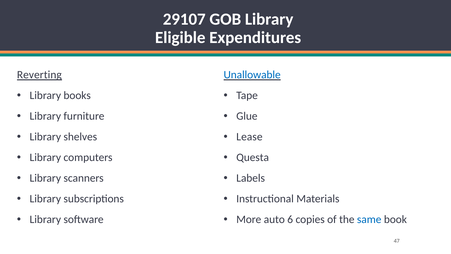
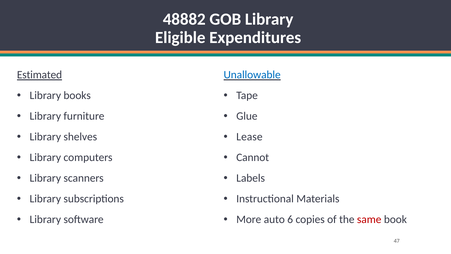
29107: 29107 -> 48882 (184, 19)
Reverting: Reverting -> Estimated (39, 75)
Questa: Questa -> Cannot (253, 157)
same colour: blue -> red (369, 219)
